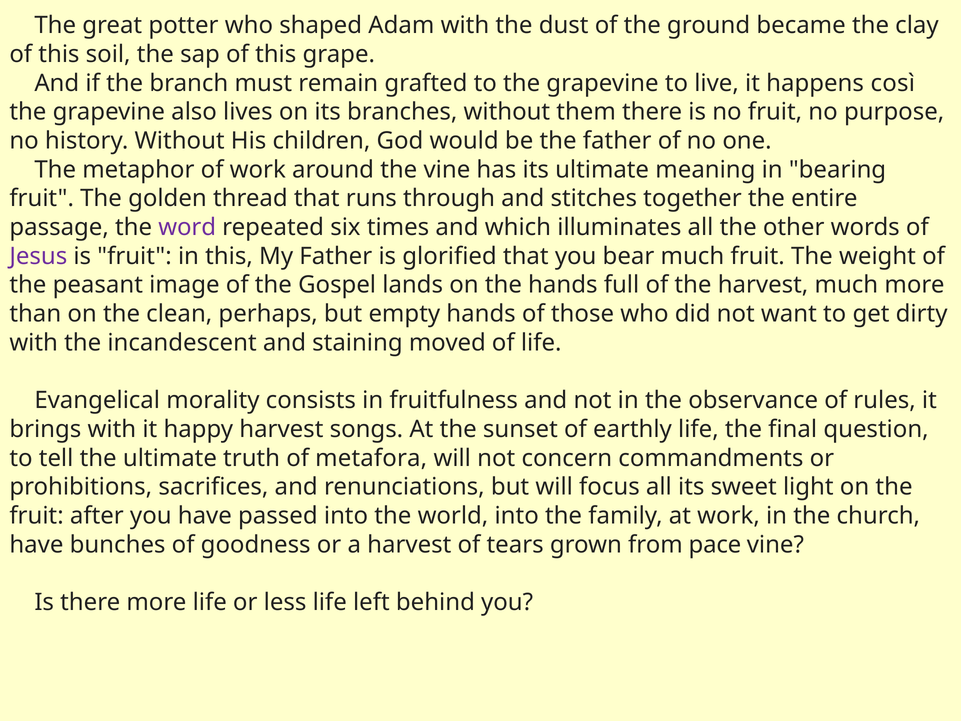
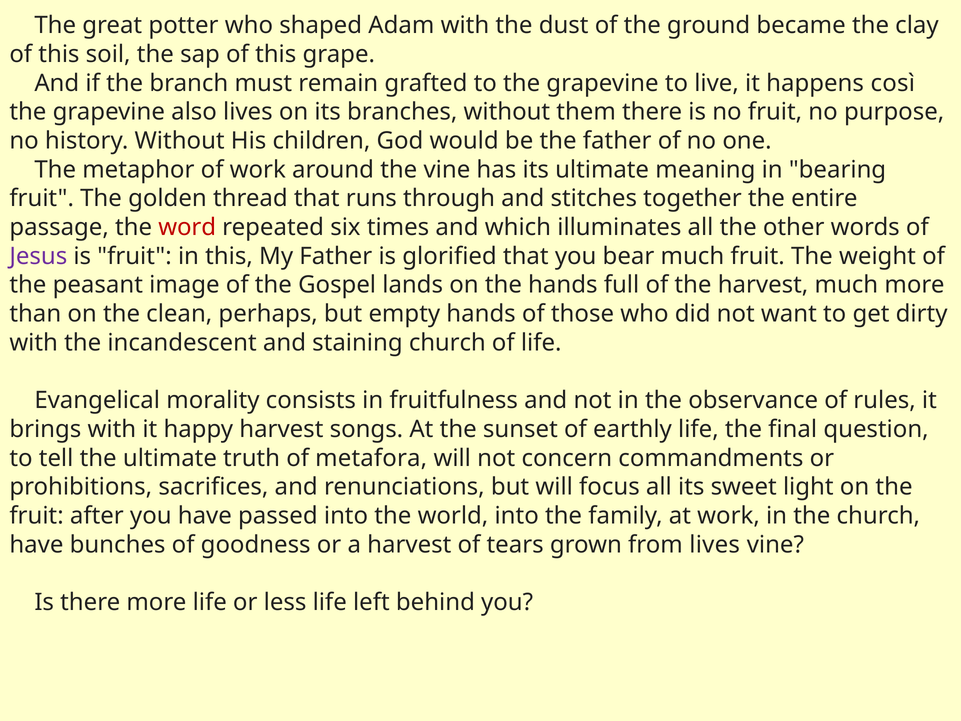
word colour: purple -> red (187, 227)
staining moved: moved -> church (447, 343)
from pace: pace -> lives (715, 544)
